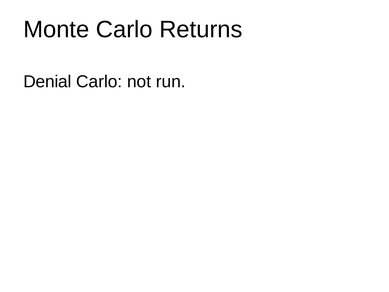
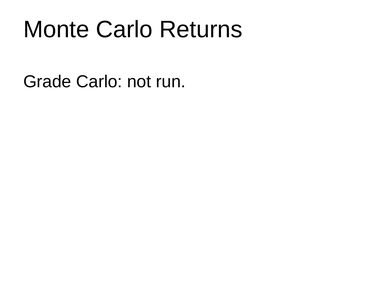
Denial: Denial -> Grade (47, 82)
